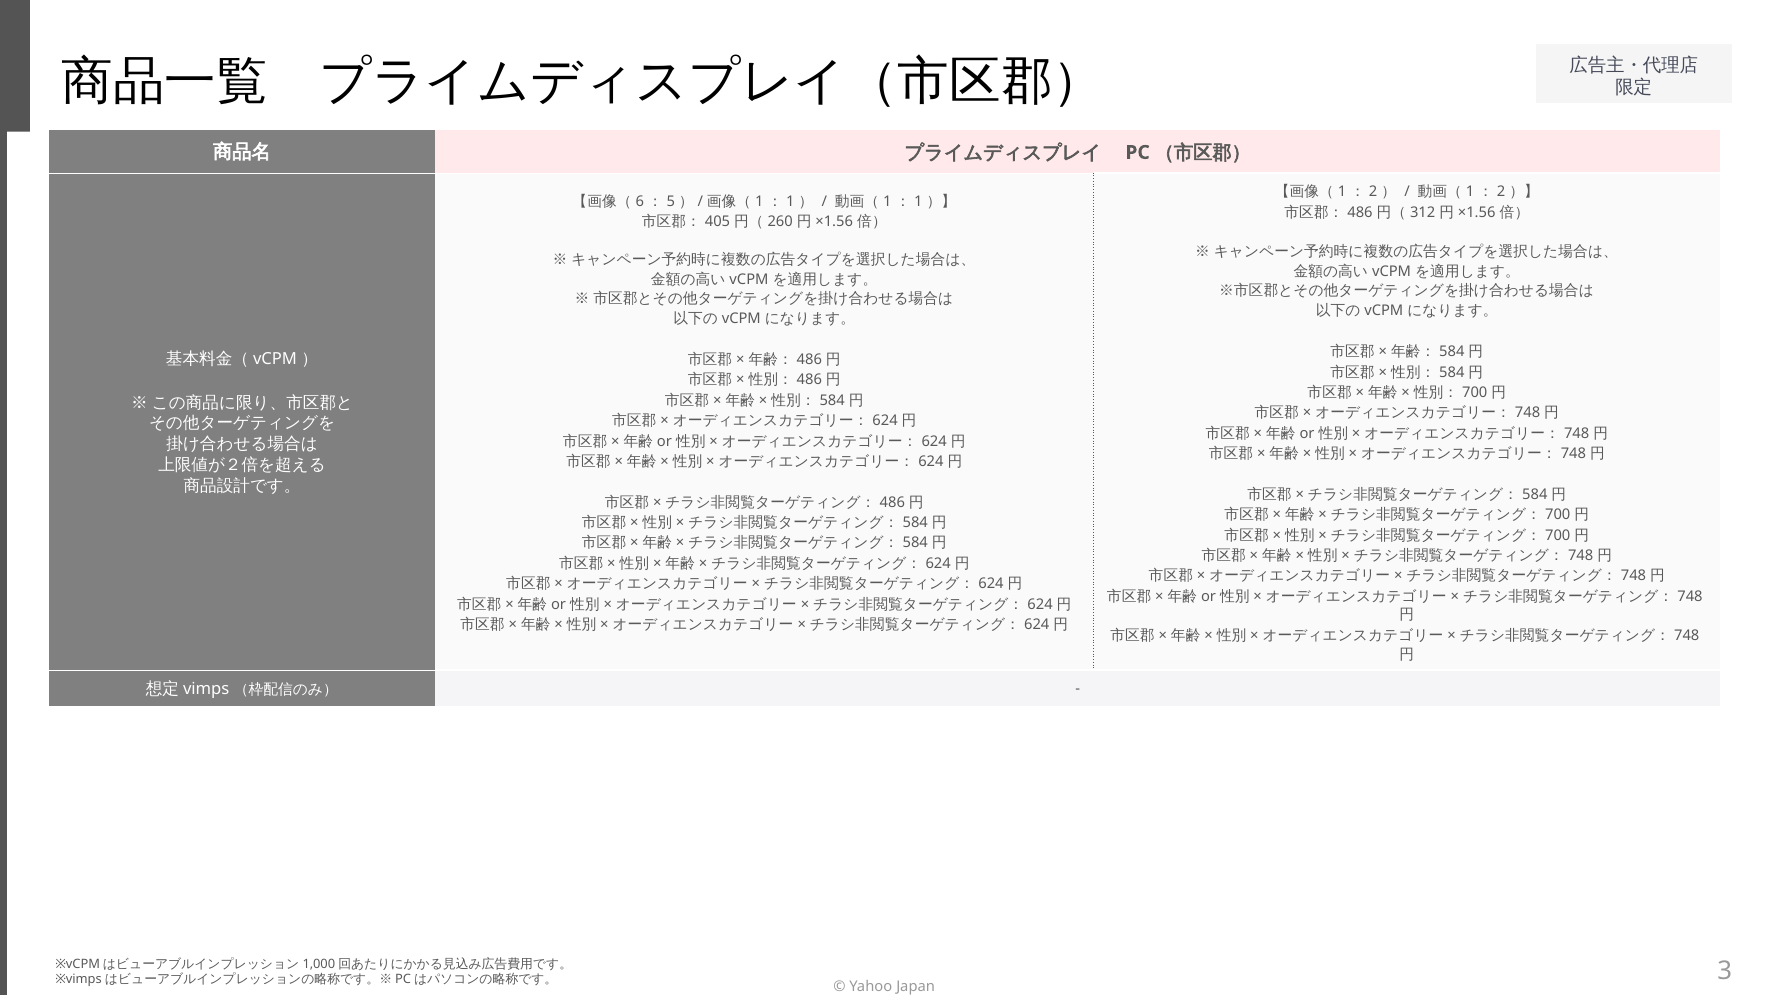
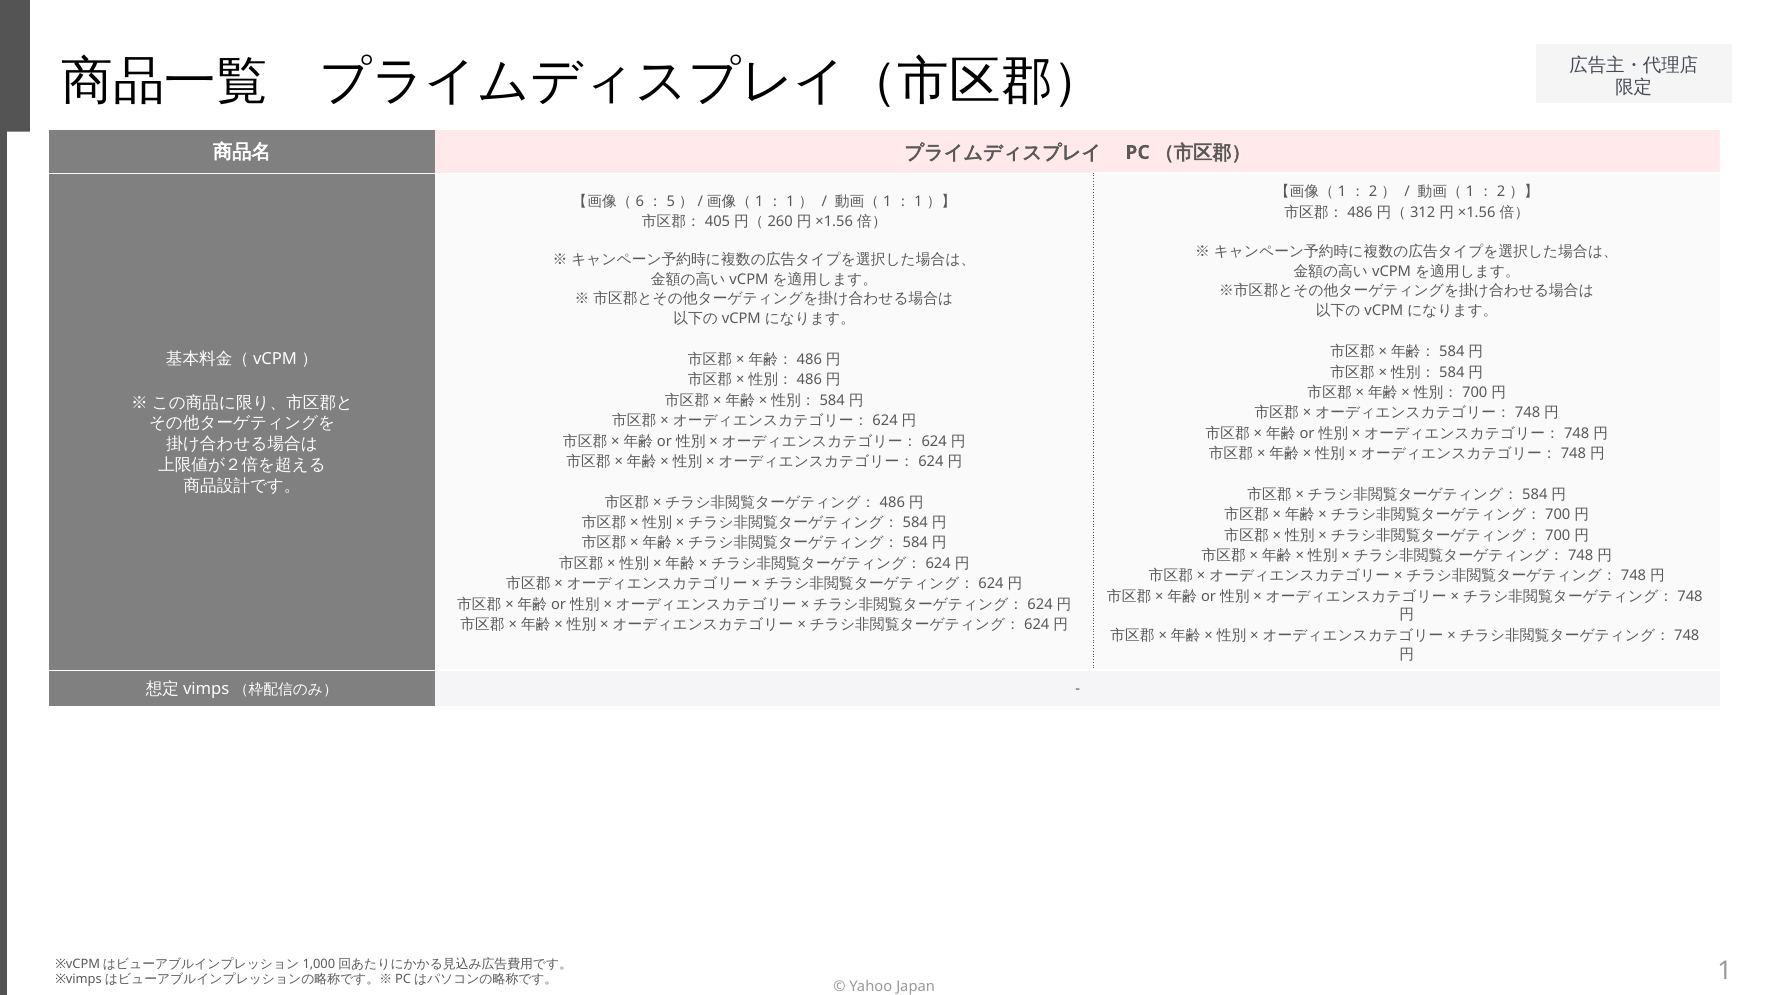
3: 3 -> 1 (1725, 971)
